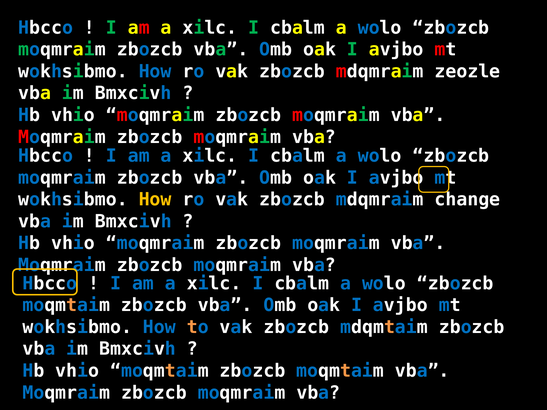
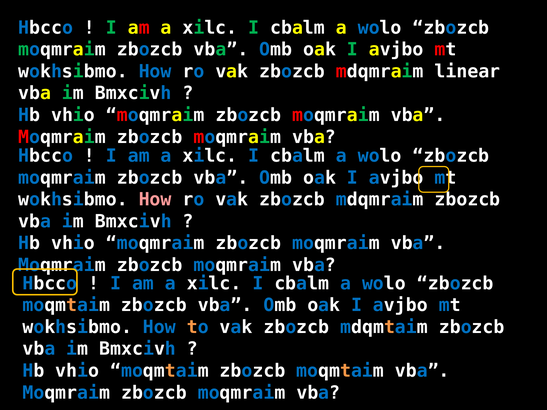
zeozle: zeozle -> linear (467, 71)
How colour: yellow -> pink (155, 200)
mdqmraim change: change -> zbozcb (467, 200)
